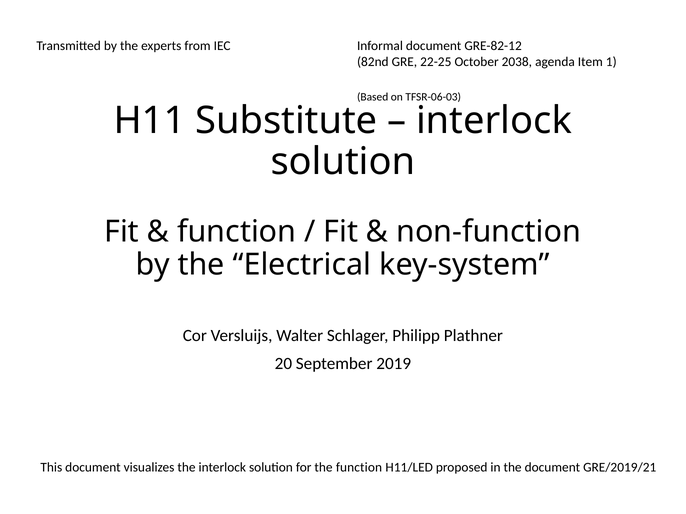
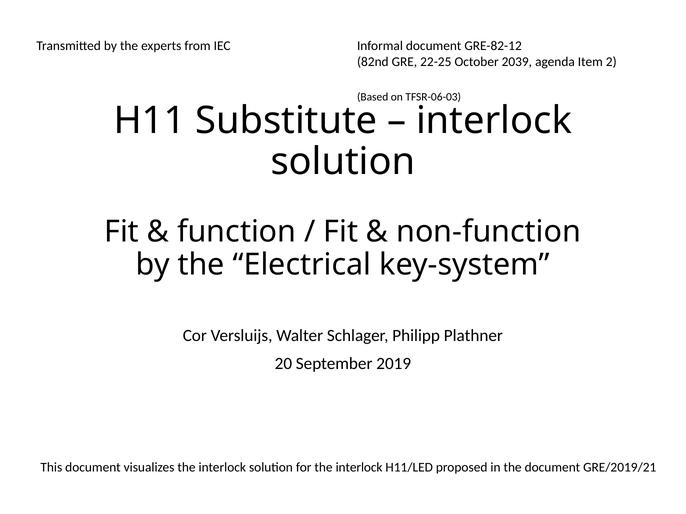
2038: 2038 -> 2039 (517, 62)
1: 1 -> 2 (611, 62)
for the function: function -> interlock (359, 468)
